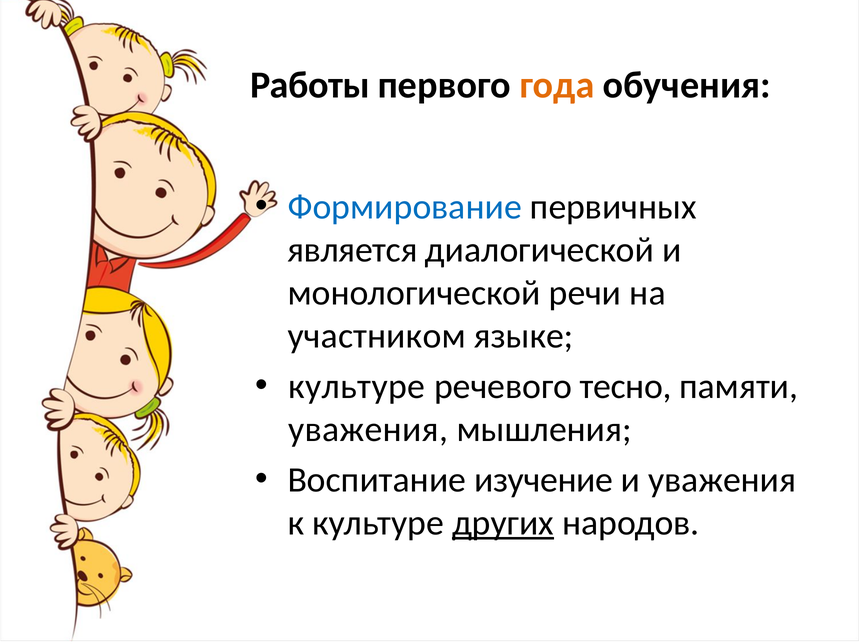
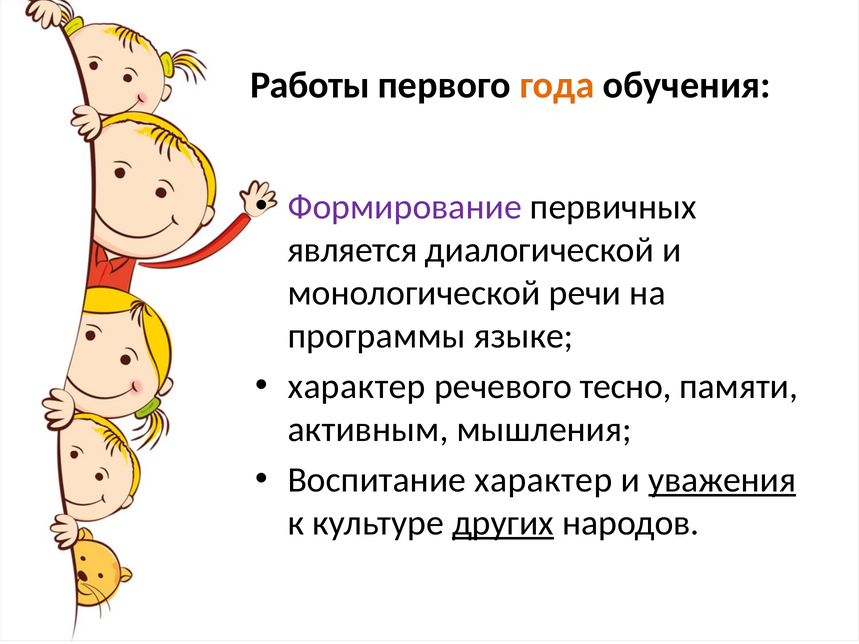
Формирование colour: blue -> purple (405, 207)
участником: участником -> программы (377, 336)
культуре: культуре -> характер (357, 387)
уважения: уважения -> активным (368, 429)
Воспитание изучение: изучение -> характер (543, 480)
уважения underline: none -> present (722, 480)
